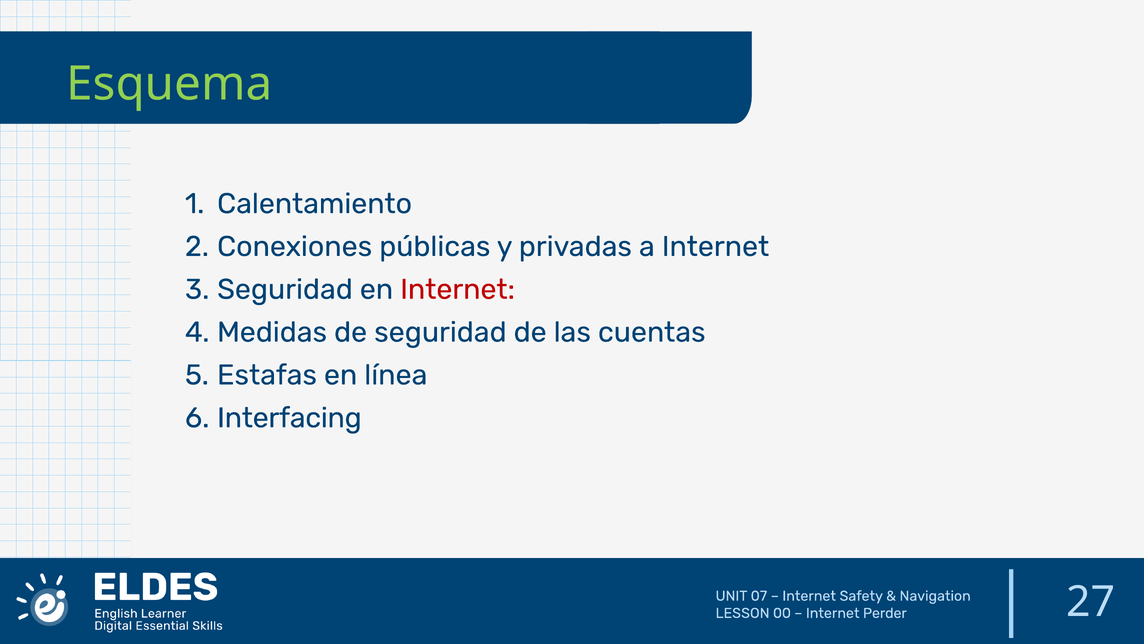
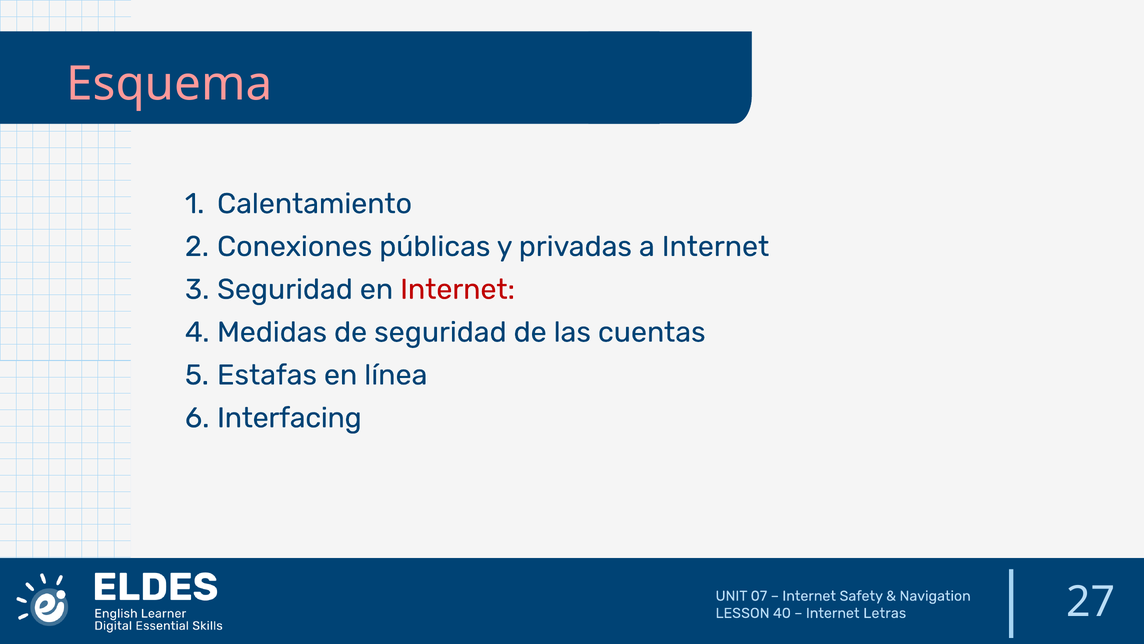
Esquema colour: light green -> pink (169, 84)
00: 00 -> 40 (782, 613)
Perder: Perder -> Letras (885, 613)
